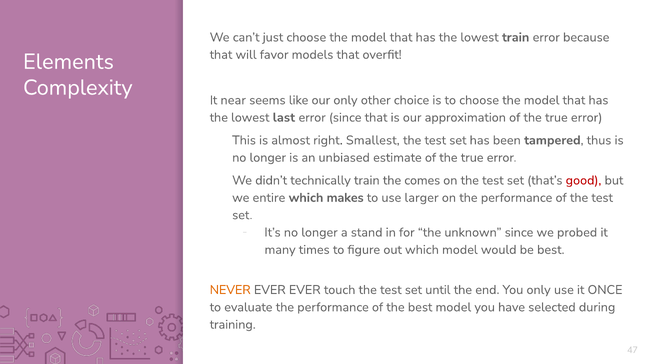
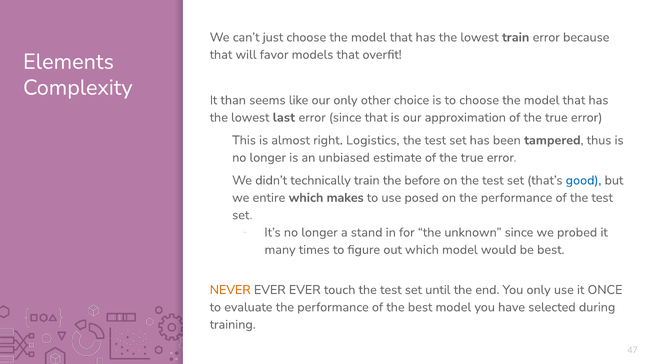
near: near -> than (233, 100)
Smallest: Smallest -> Logistics (373, 140)
comes: comes -> before (422, 180)
good colour: red -> blue (583, 180)
larger: larger -> posed (422, 198)
